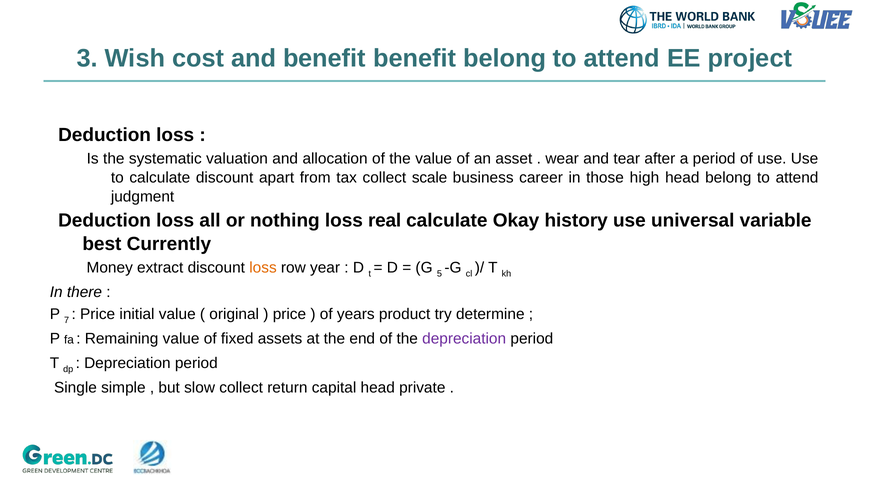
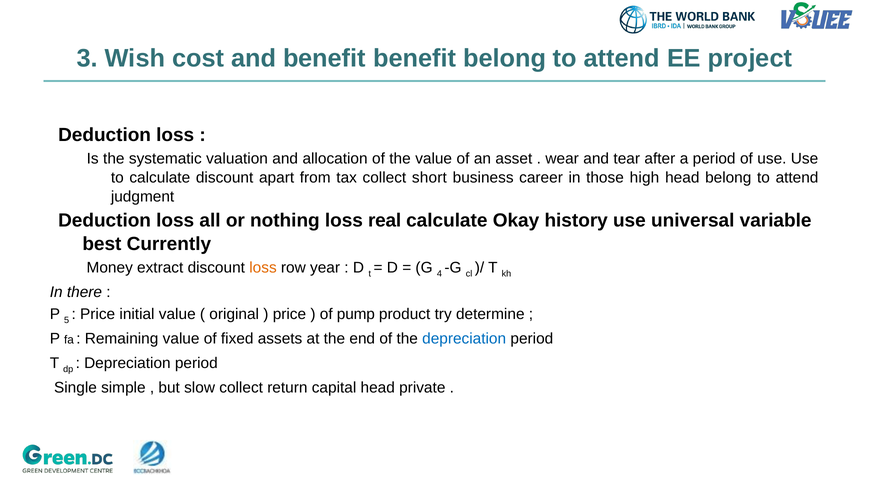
scale: scale -> short (429, 177)
5: 5 -> 4 (439, 274)
7: 7 -> 5 (67, 320)
years: years -> pump (356, 314)
depreciation colour: purple -> blue (464, 338)
